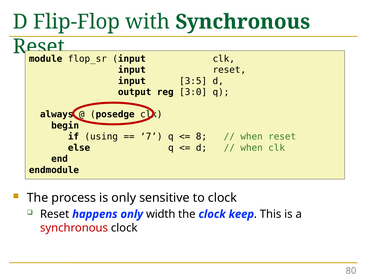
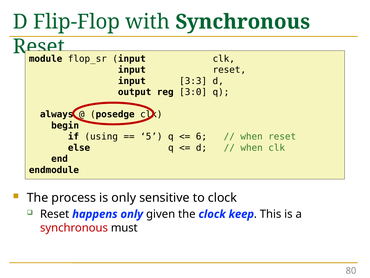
3:5: 3:5 -> 3:3 (193, 81)
7: 7 -> 5 (151, 136)
8: 8 -> 6 (201, 136)
width: width -> given (161, 214)
synchronous clock: clock -> must (124, 227)
